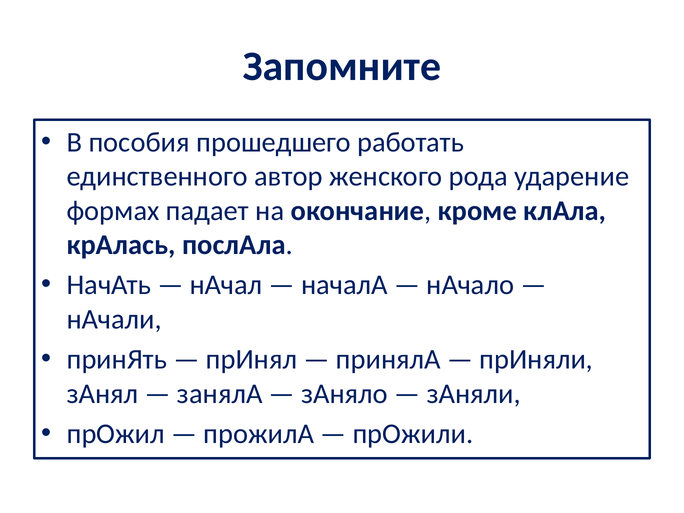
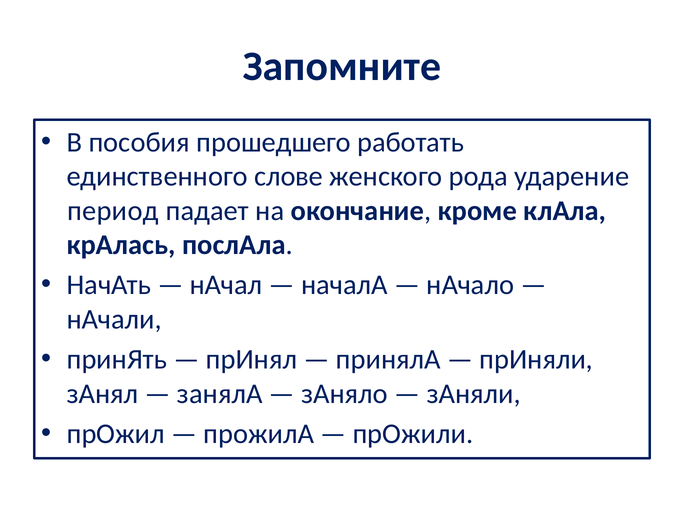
автор: автор -> слове (289, 176)
формах: формах -> период (113, 211)
